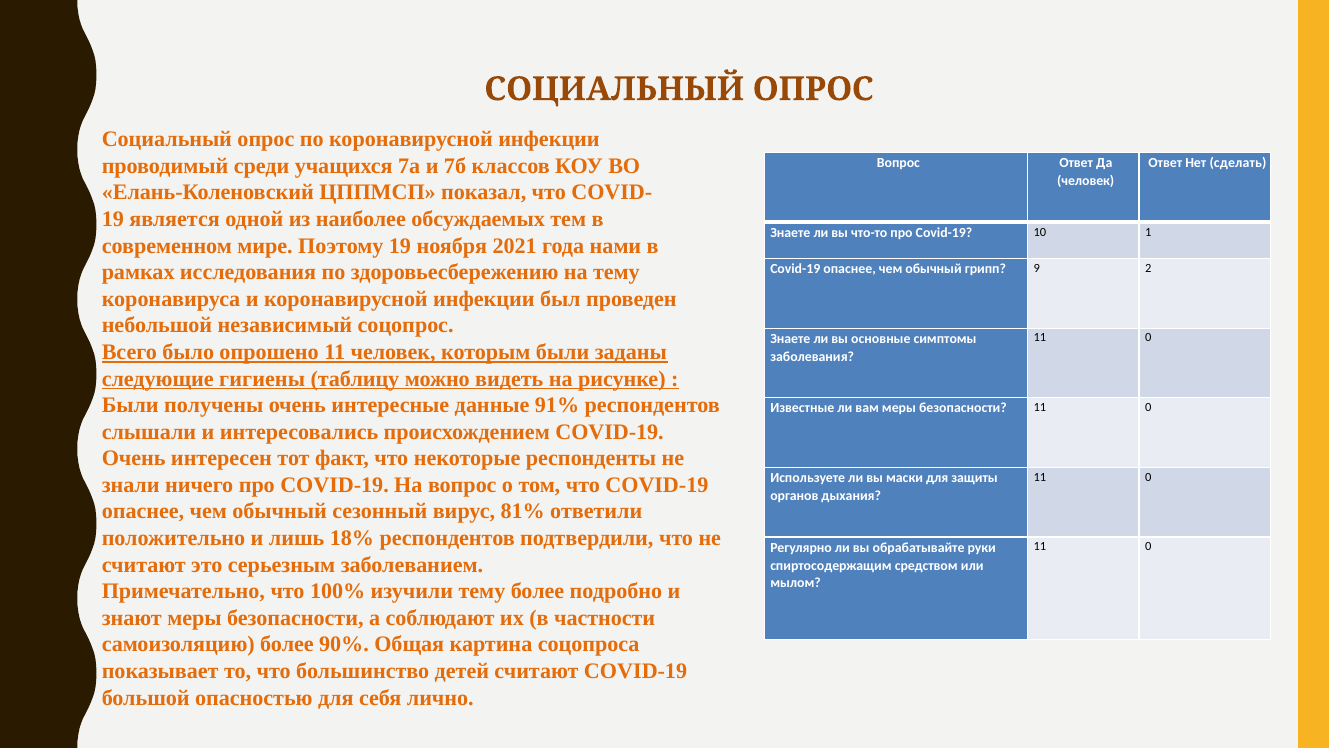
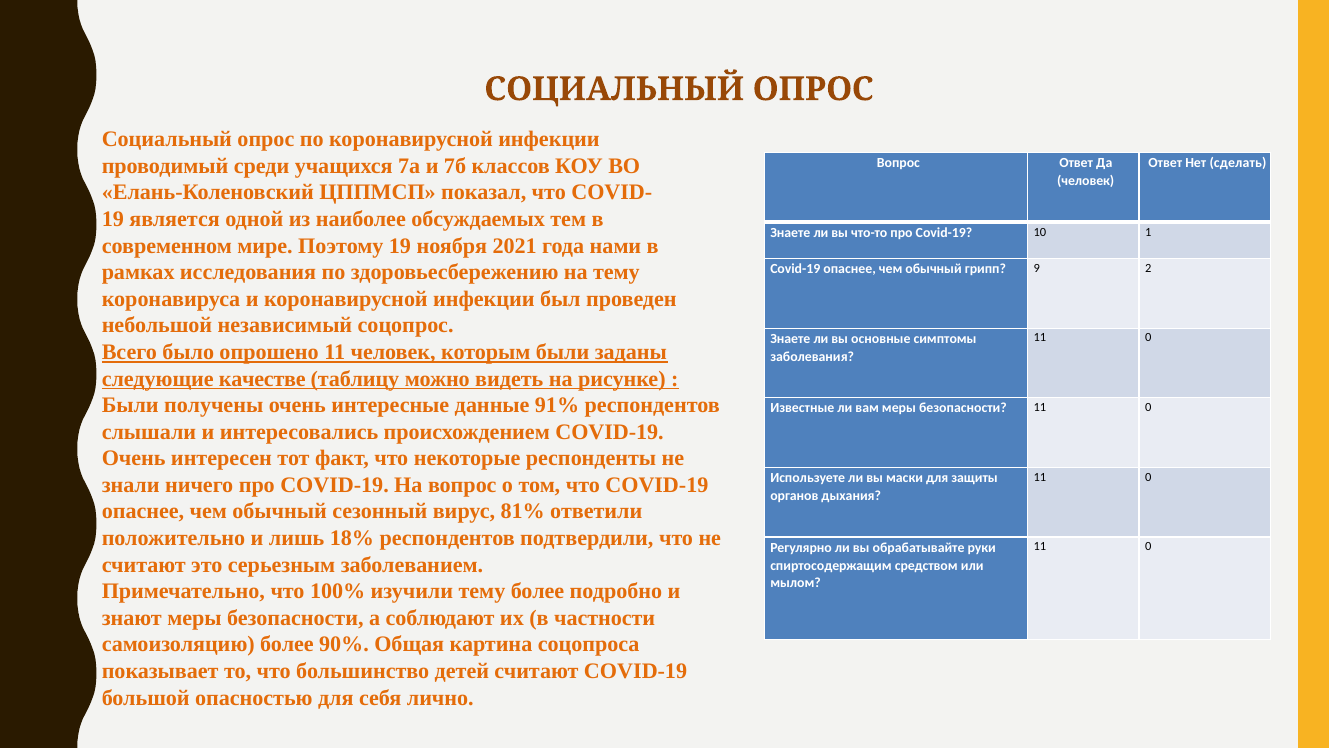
гигиены: гигиены -> качестве (262, 379)
